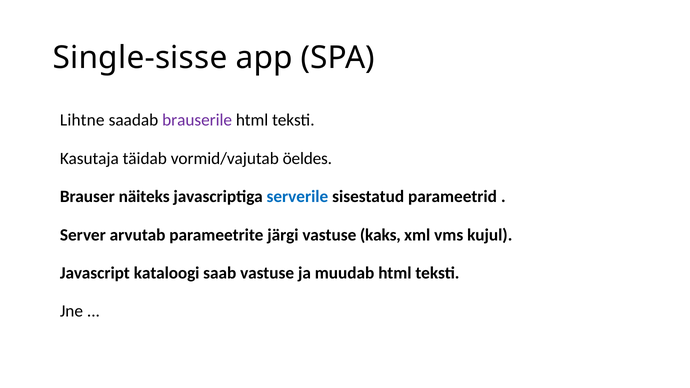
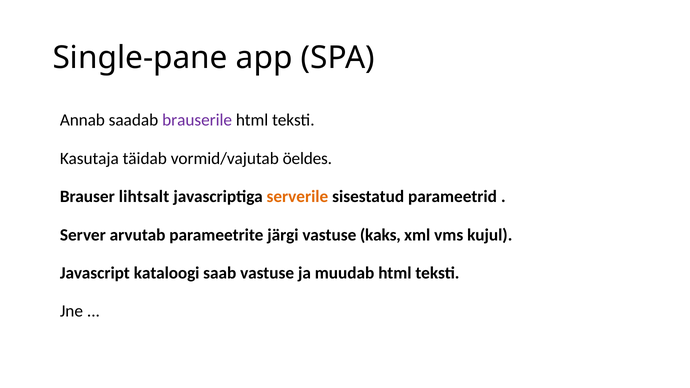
Single-sisse: Single-sisse -> Single-pane (140, 58)
Lihtne: Lihtne -> Annab (82, 120)
näiteks: näiteks -> lihtsalt (144, 197)
serverile colour: blue -> orange (297, 197)
